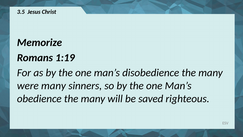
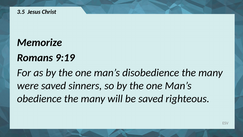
1:19: 1:19 -> 9:19 (65, 58)
were many: many -> saved (54, 86)
